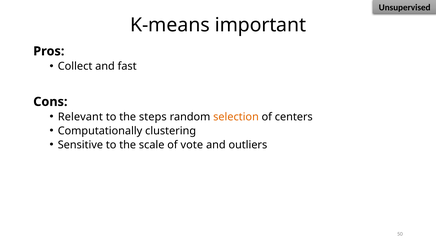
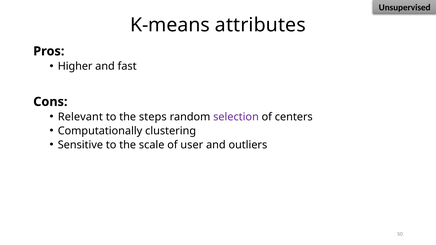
important: important -> attributes (260, 25)
Collect: Collect -> Higher (75, 66)
selection colour: orange -> purple (236, 117)
vote: vote -> user (192, 145)
